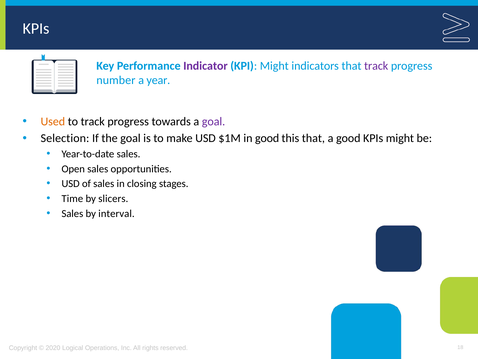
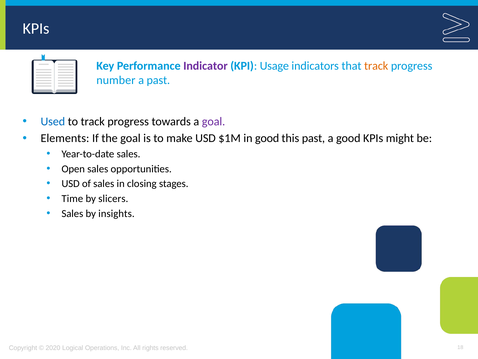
KPI Might: Might -> Usage (274, 66)
track colour: purple -> orange (376, 66)
a year: year -> past (158, 80)
Used colour: orange -> blue (53, 121)
Selection: Selection -> Elements (65, 138)
this that: that -> past (313, 138)
interval: interval -> insights (116, 213)
